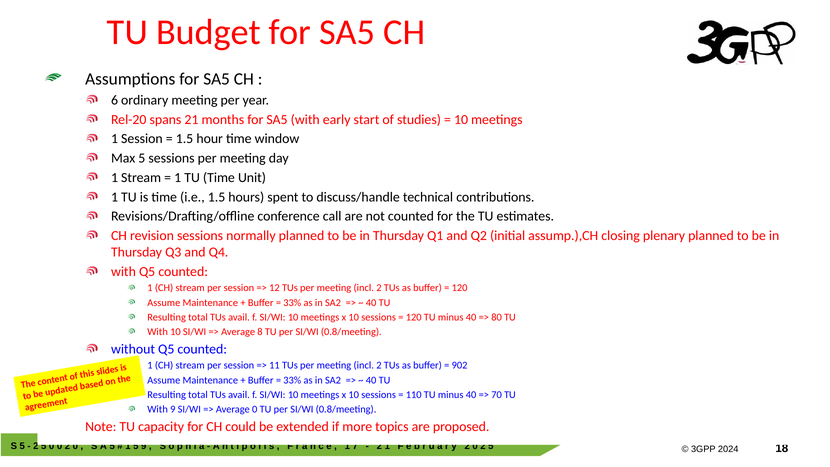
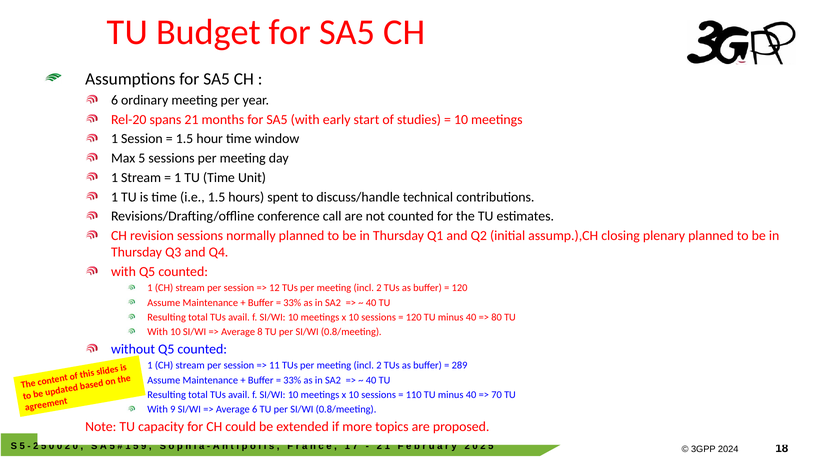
902: 902 -> 289 (460, 365)
Average 0: 0 -> 6 (255, 409)
